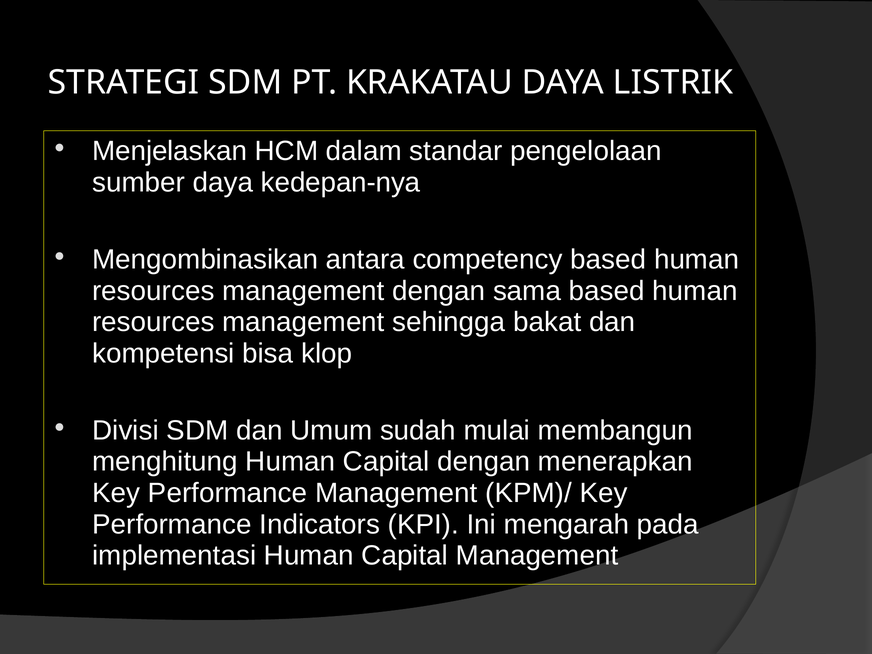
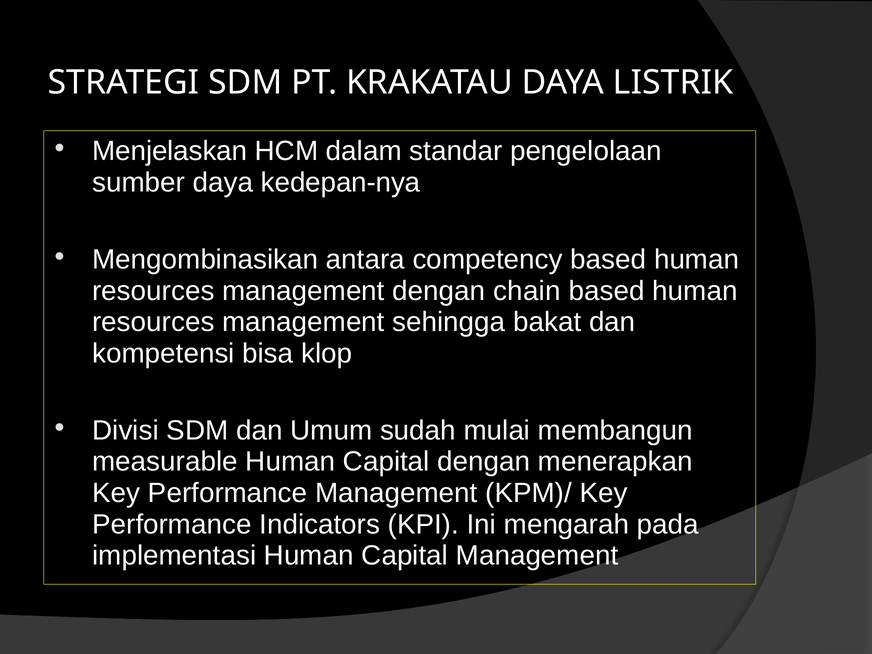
sama: sama -> chain (527, 291)
menghitung: menghitung -> measurable (165, 462)
